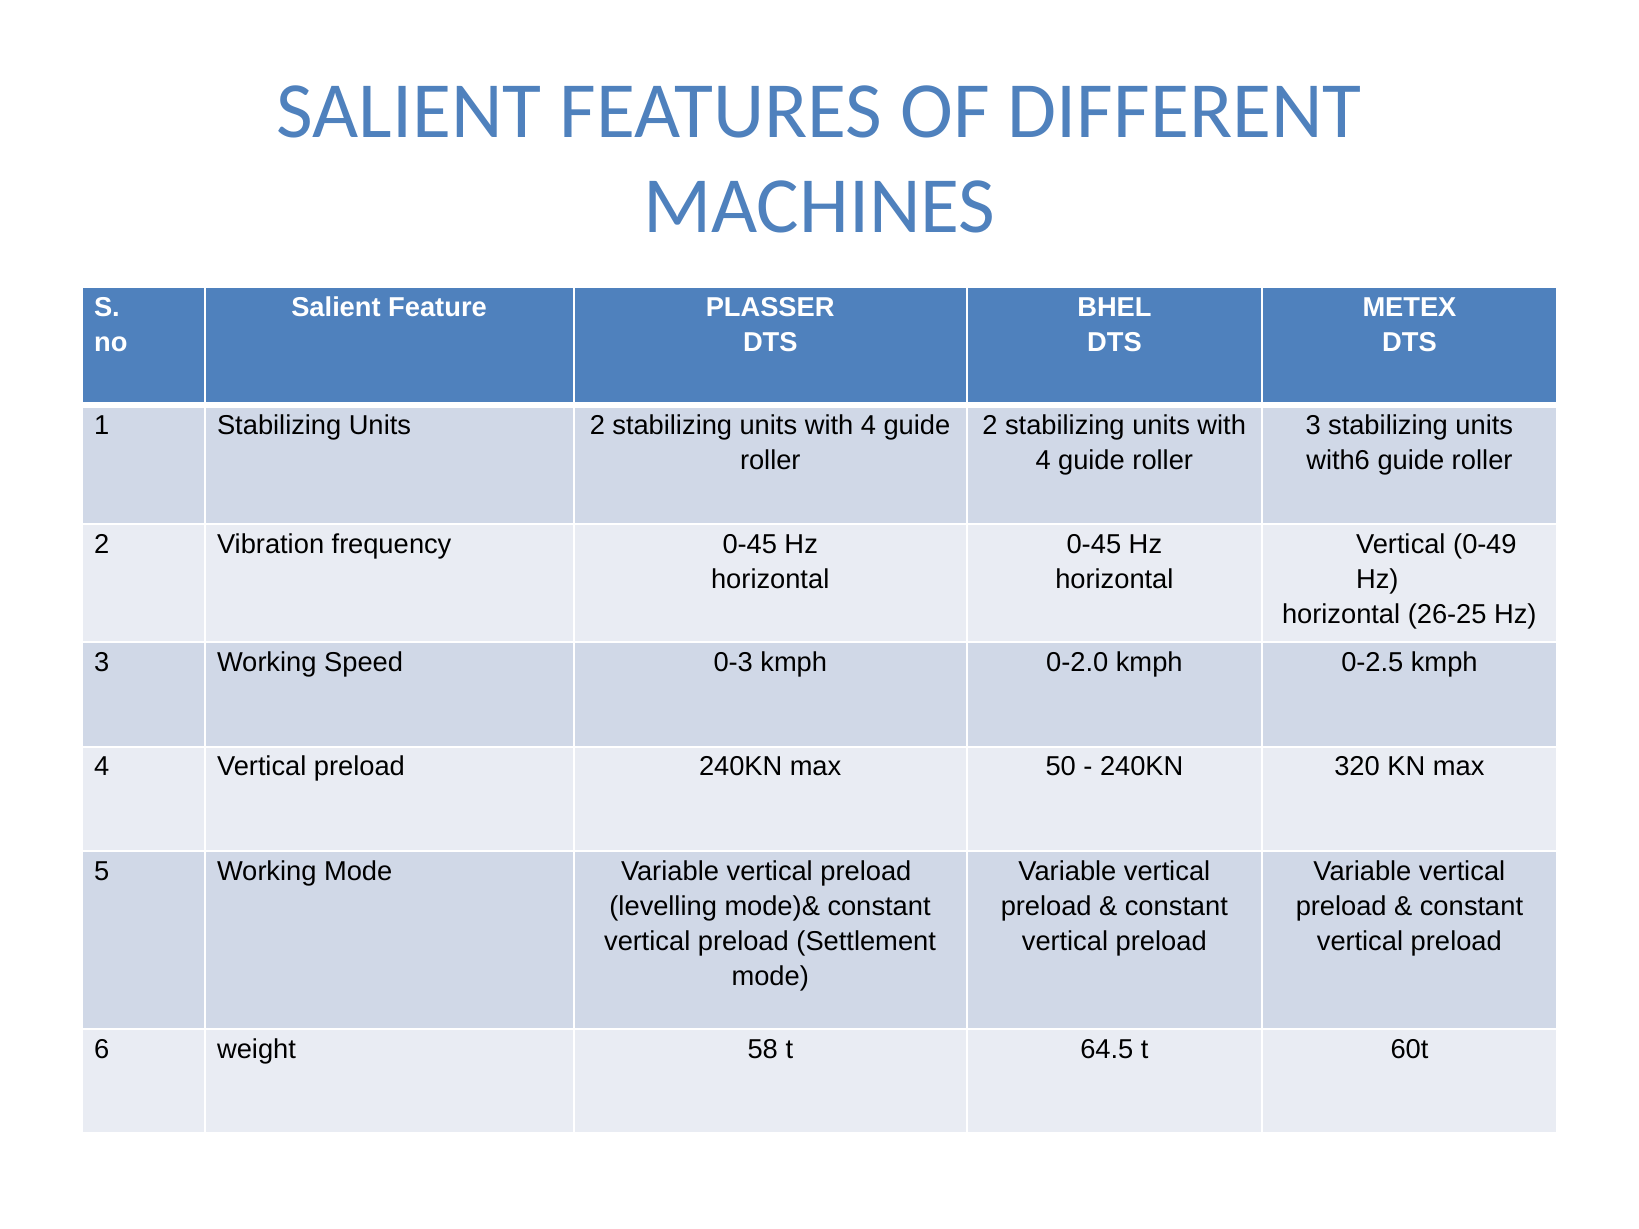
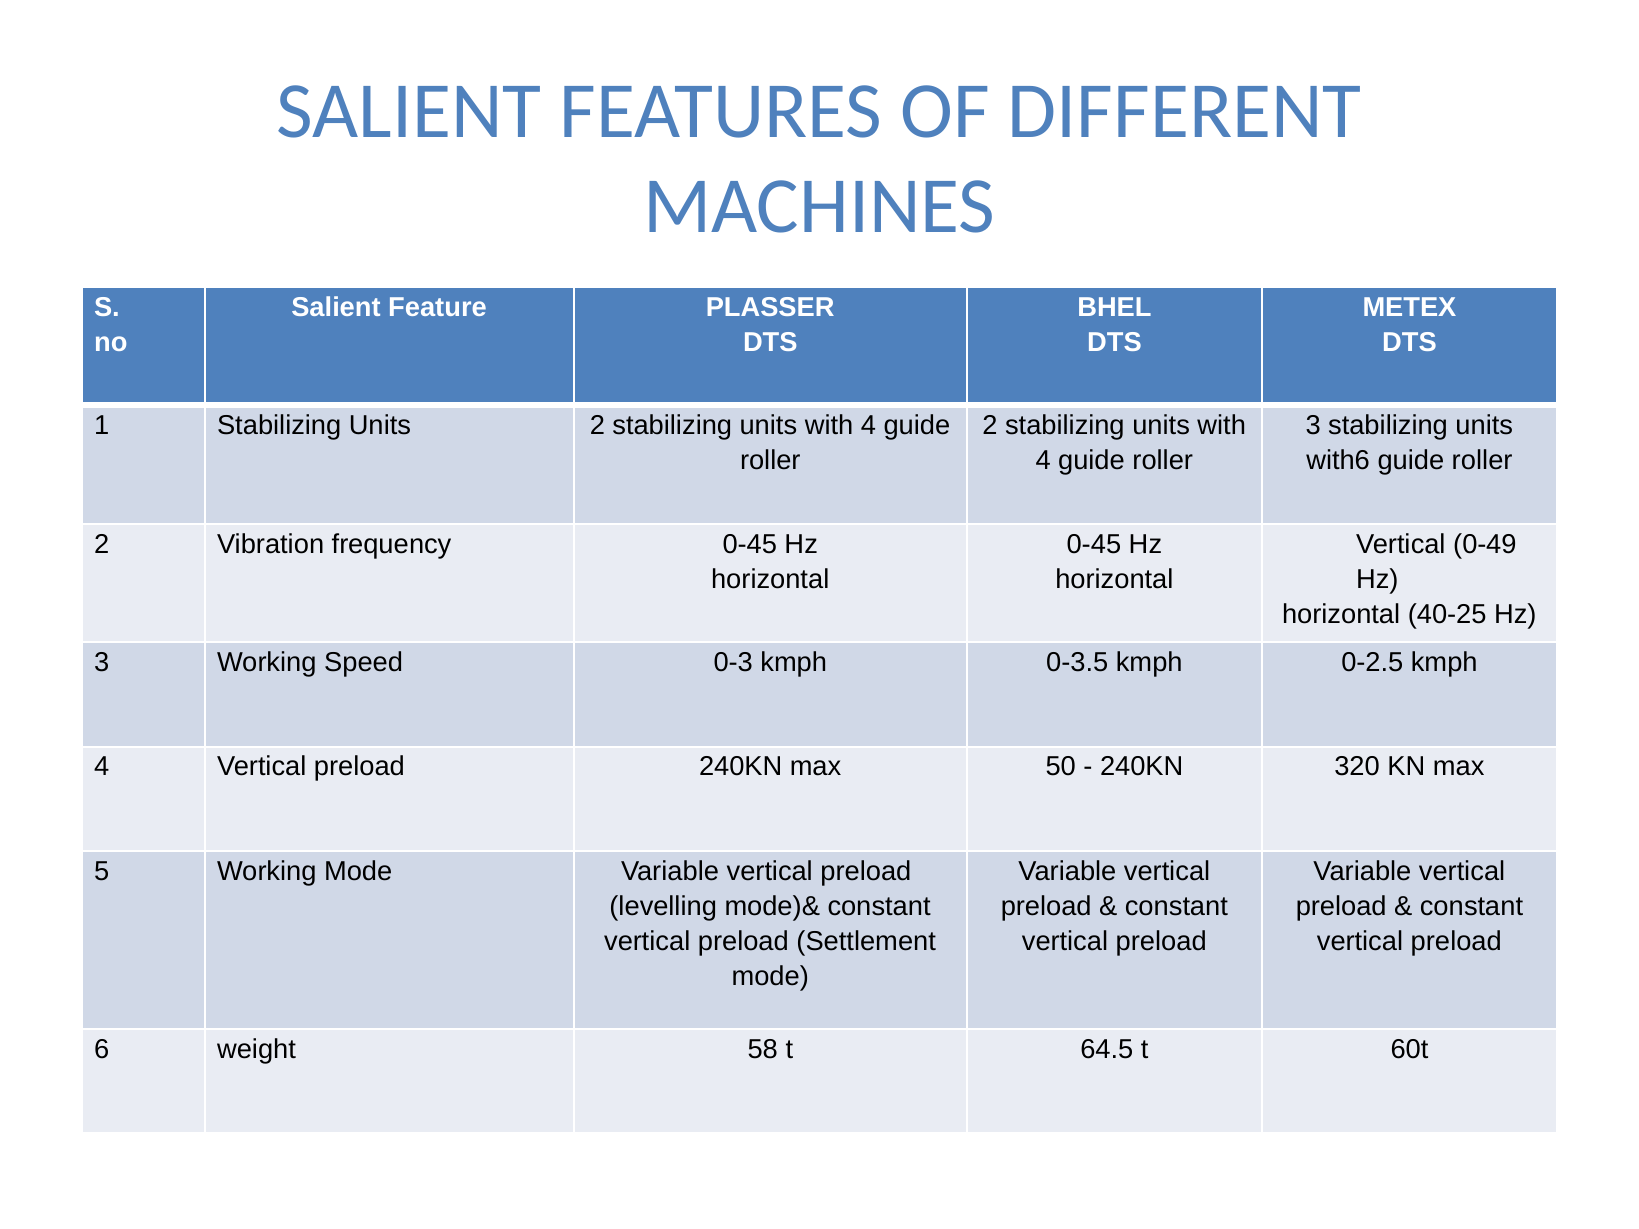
26-25: 26-25 -> 40-25 (1447, 615)
0-2.0: 0-2.0 -> 0-3.5 (1077, 663)
